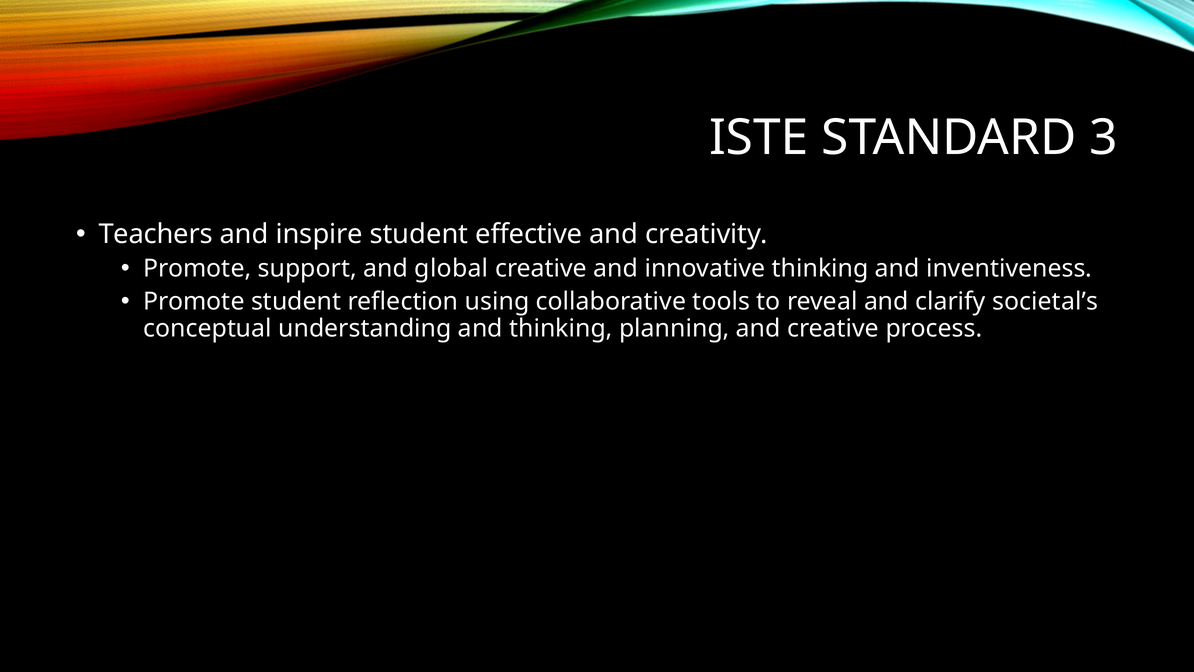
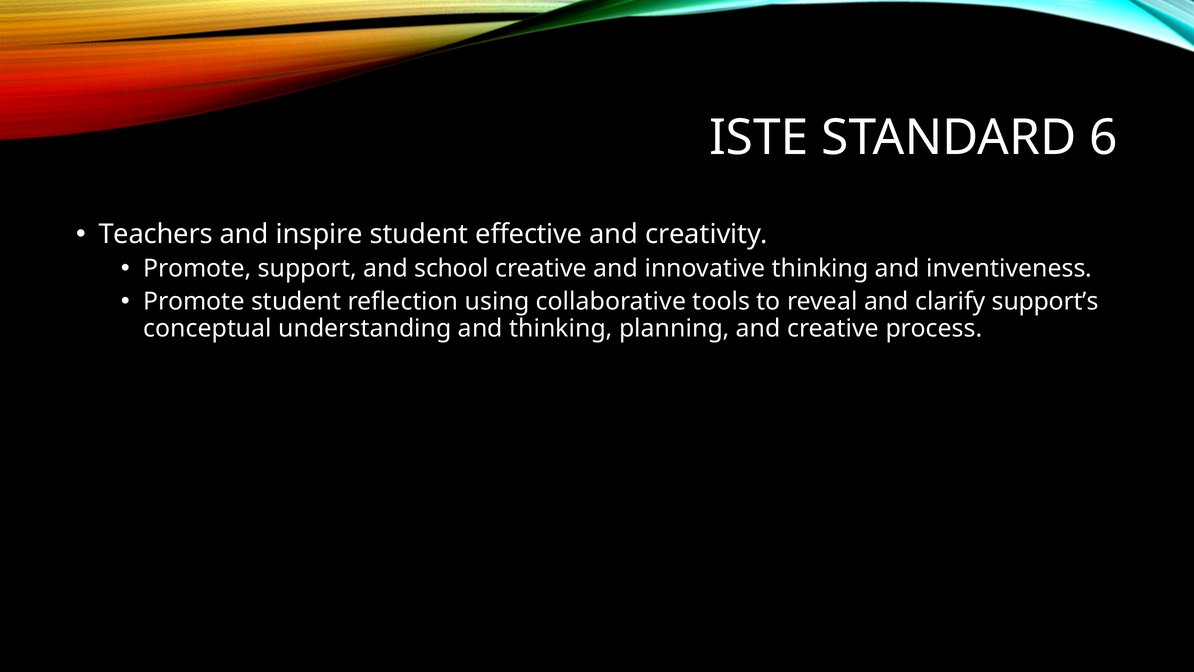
3: 3 -> 6 (1104, 138)
global: global -> school (452, 268)
societal’s: societal’s -> support’s (1045, 302)
